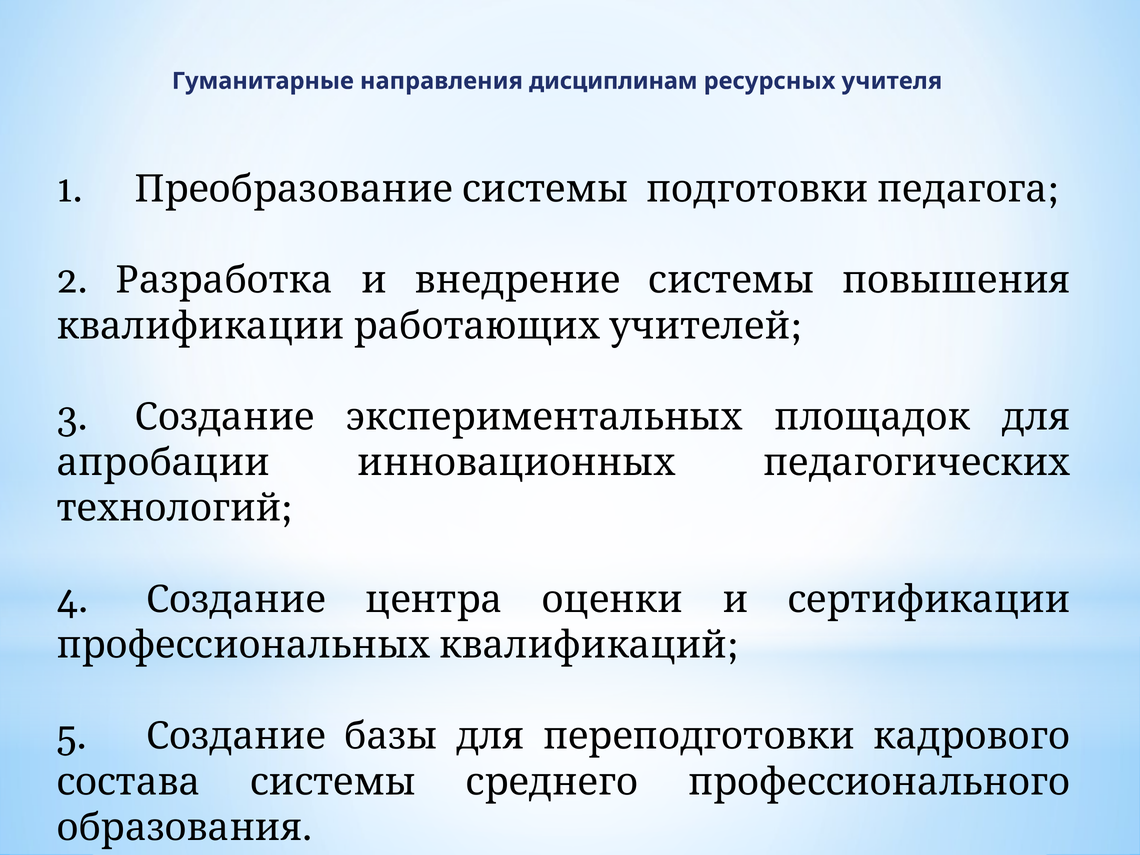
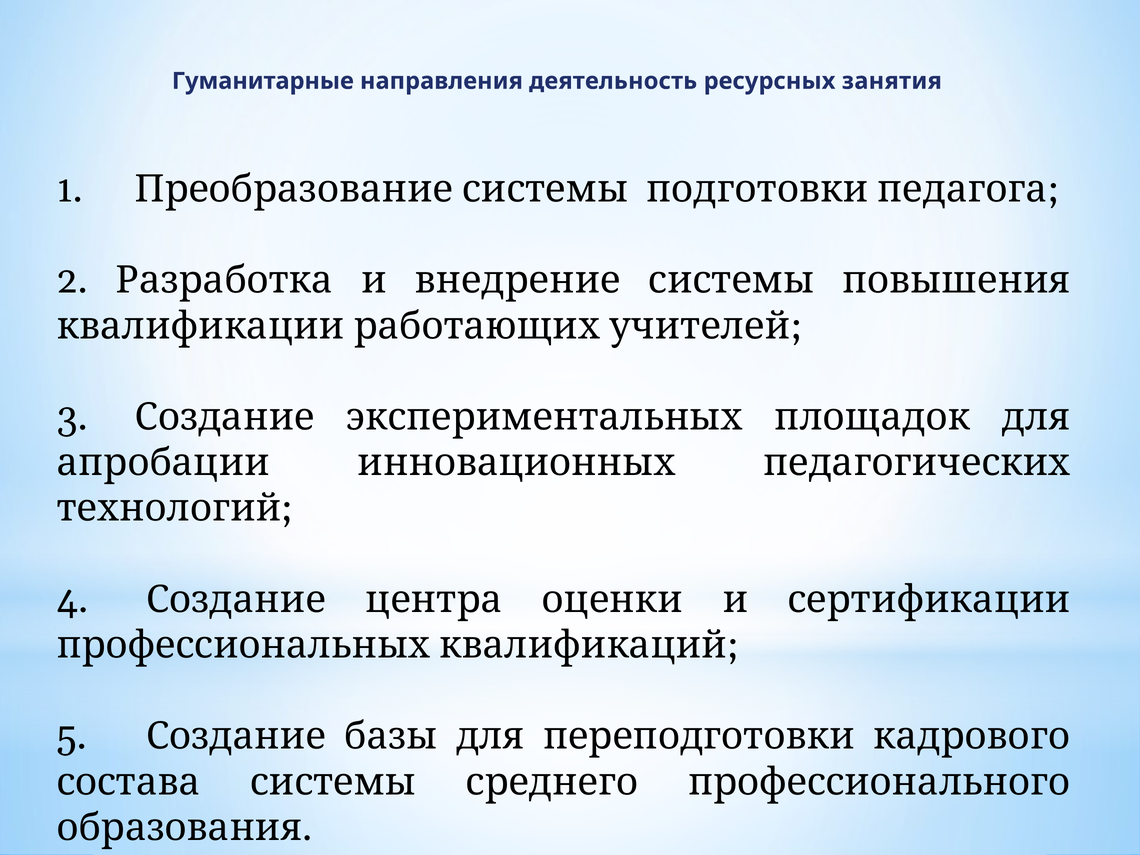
дисциплинам: дисциплинам -> деятельность (613, 81)
учителя: учителя -> занятия (892, 81)
